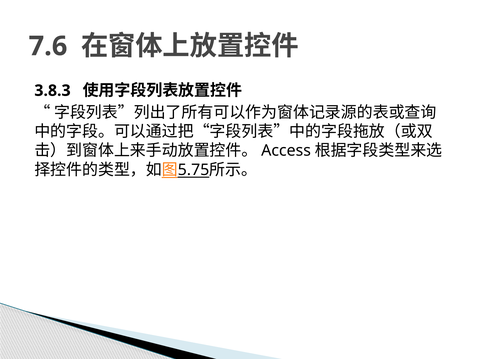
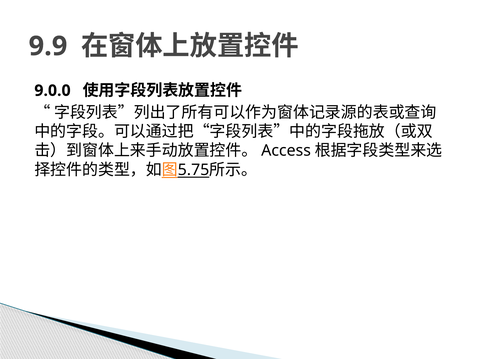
7.6: 7.6 -> 9.9 (48, 46)
3.8.3: 3.8.3 -> 9.0.0 (52, 90)
